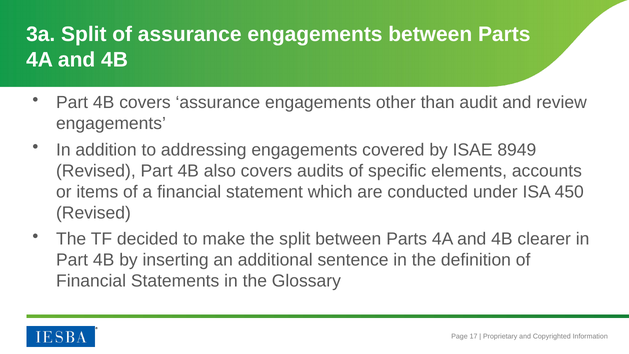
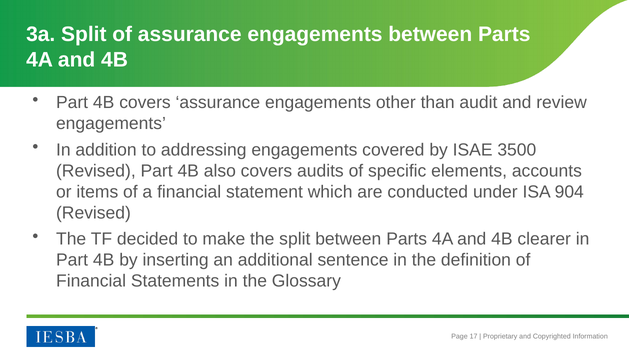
8949: 8949 -> 3500 (517, 150)
450: 450 -> 904 (569, 192)
